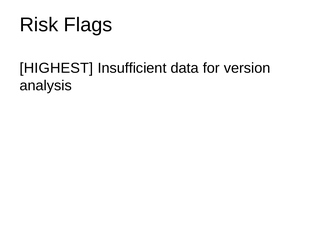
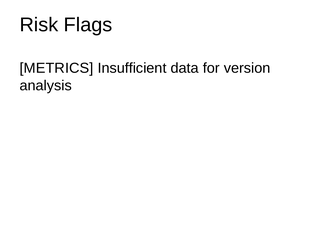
HIGHEST: HIGHEST -> METRICS (56, 68)
